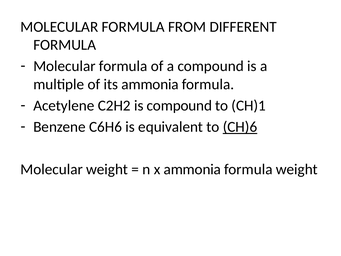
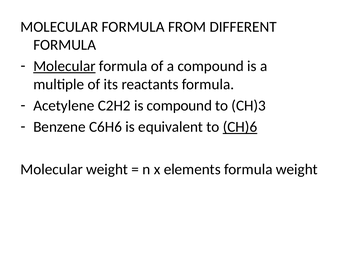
Molecular underline: none -> present (64, 66)
its ammonia: ammonia -> reactants (150, 84)
CH)1: CH)1 -> CH)3 (249, 106)
x ammonia: ammonia -> elements (192, 169)
